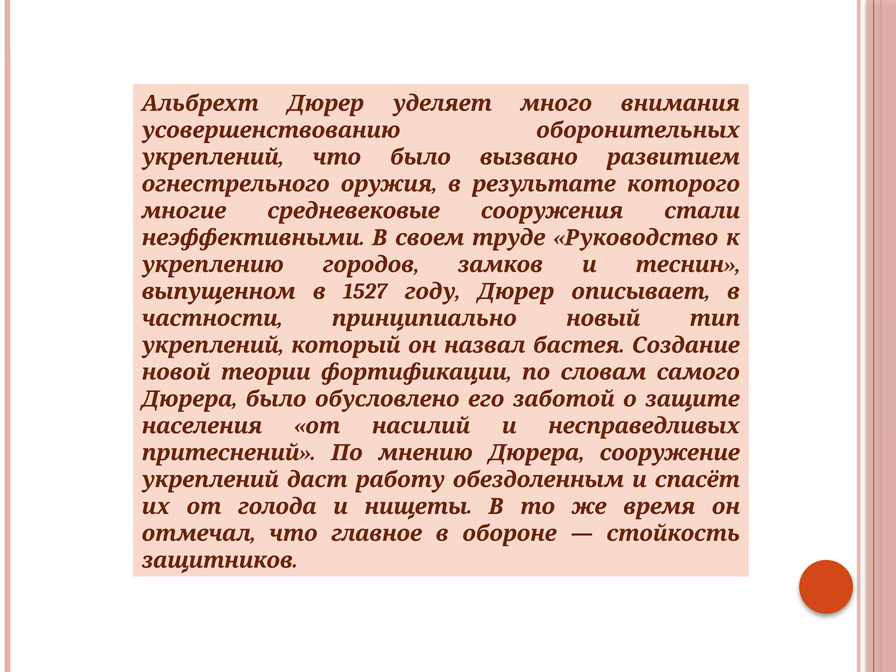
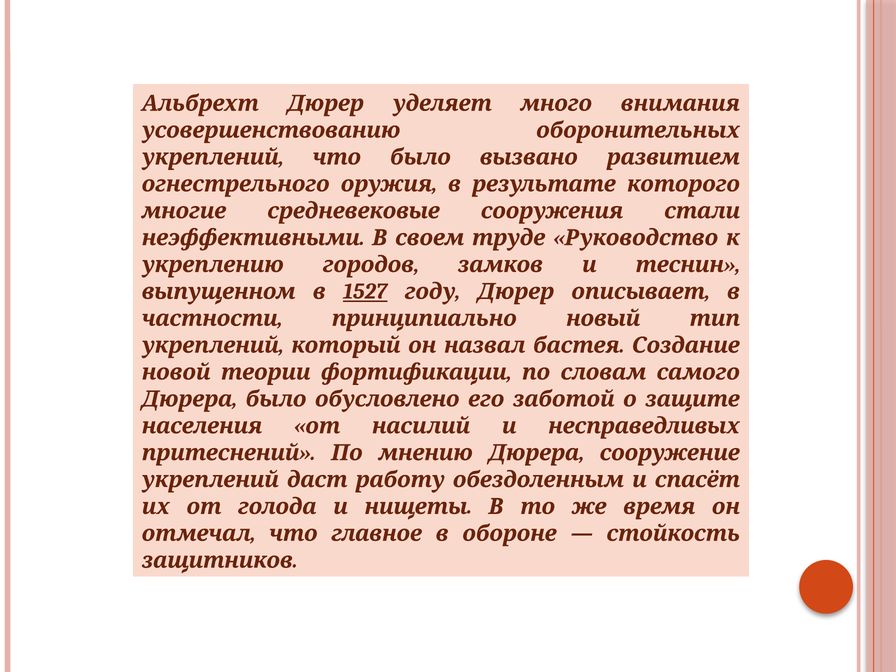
1527 underline: none -> present (365, 292)
